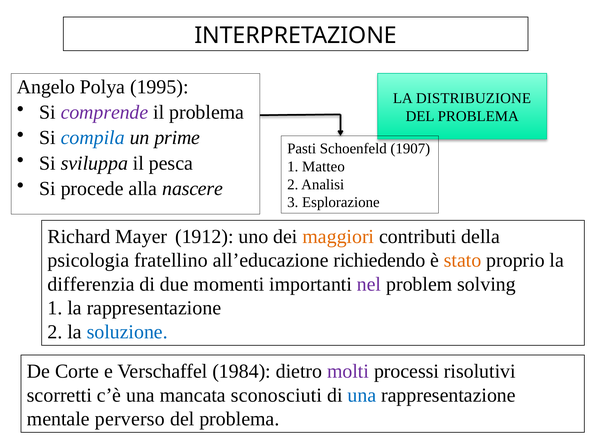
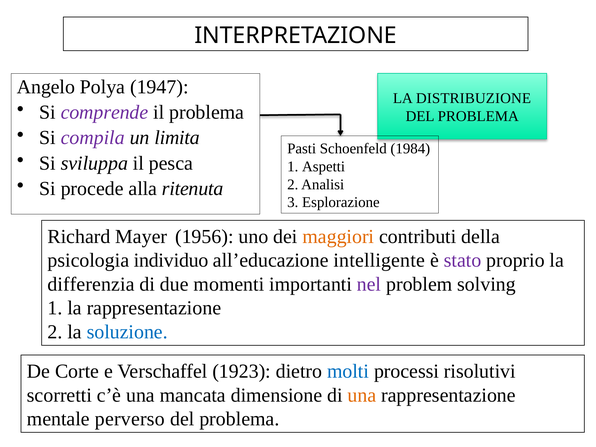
1995: 1995 -> 1947 (159, 87)
compila colour: blue -> purple (93, 138)
prime: prime -> limita (177, 138)
1907: 1907 -> 1984 (410, 149)
Matteo: Matteo -> Aspetti (324, 167)
nascere: nascere -> ritenuta (193, 189)
1912: 1912 -> 1956 (204, 237)
fratellino: fratellino -> individuo (171, 260)
richiedendo: richiedendo -> intelligente (379, 260)
stato colour: orange -> purple (463, 260)
1984: 1984 -> 1923 (242, 371)
molti colour: purple -> blue (348, 371)
sconosciuti: sconosciuti -> dimensione (277, 395)
una colour: blue -> orange (362, 395)
